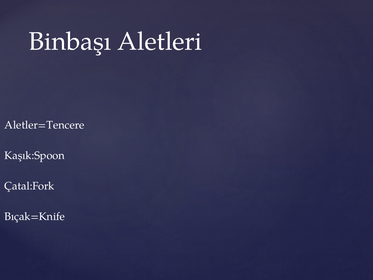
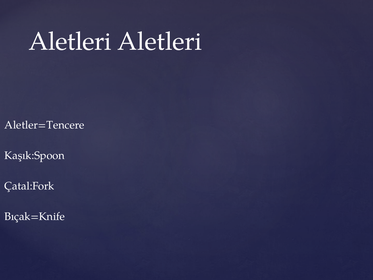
Binbaşı: Binbaşı -> Aletleri (70, 41)
